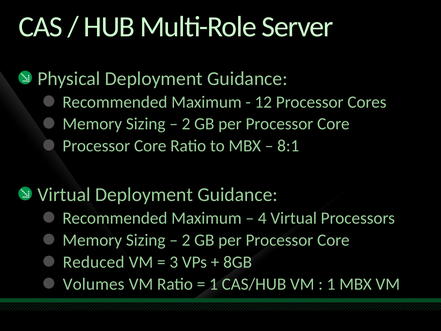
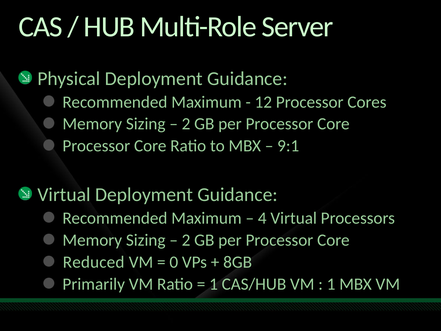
8:1: 8:1 -> 9:1 (288, 146)
3: 3 -> 0 (174, 262)
Volumes: Volumes -> Primarily (94, 284)
